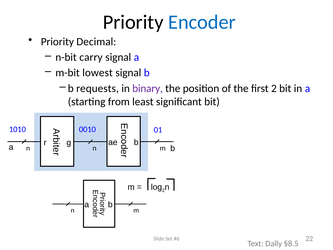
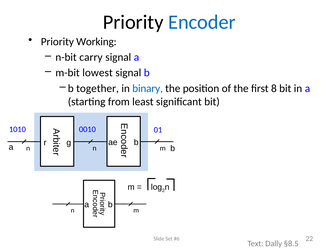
Decimal: Decimal -> Working (96, 42)
requests: requests -> together (98, 88)
binary colour: purple -> blue (148, 88)
first 2: 2 -> 8 (274, 88)
